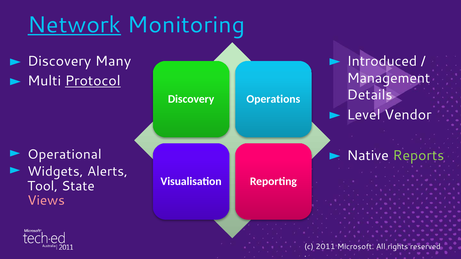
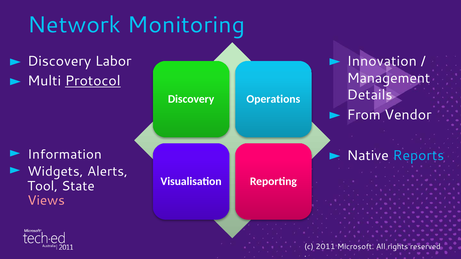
Network underline: present -> none (74, 25)
Introduced: Introduced -> Innovation (382, 61)
Many: Many -> Labor (113, 61)
Level: Level -> From (364, 115)
Operational: Operational -> Information (65, 155)
Reports colour: light green -> light blue (418, 156)
